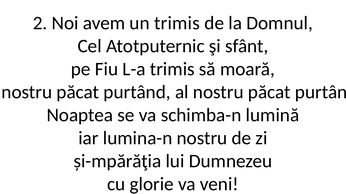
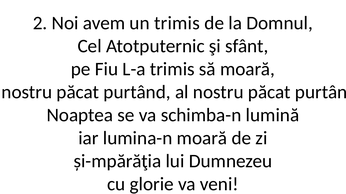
lumina-n nostru: nostru -> moară (202, 138)
